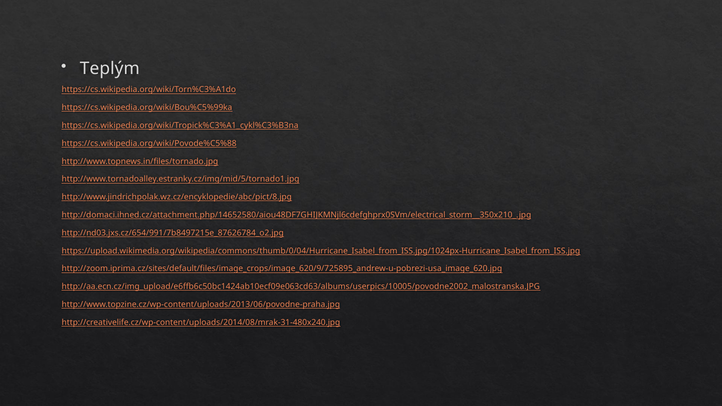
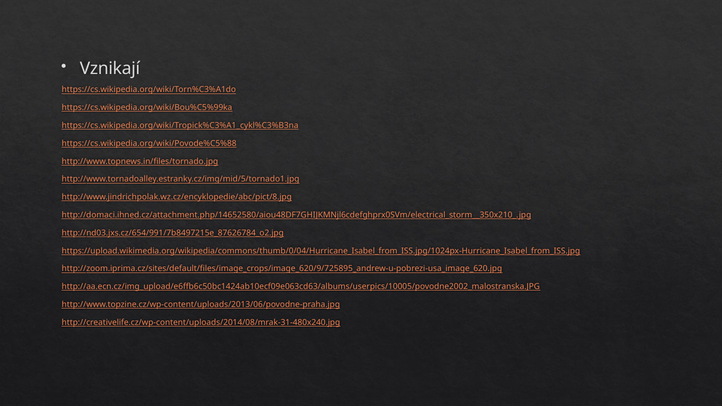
Teplým: Teplým -> Vznikají (110, 68)
